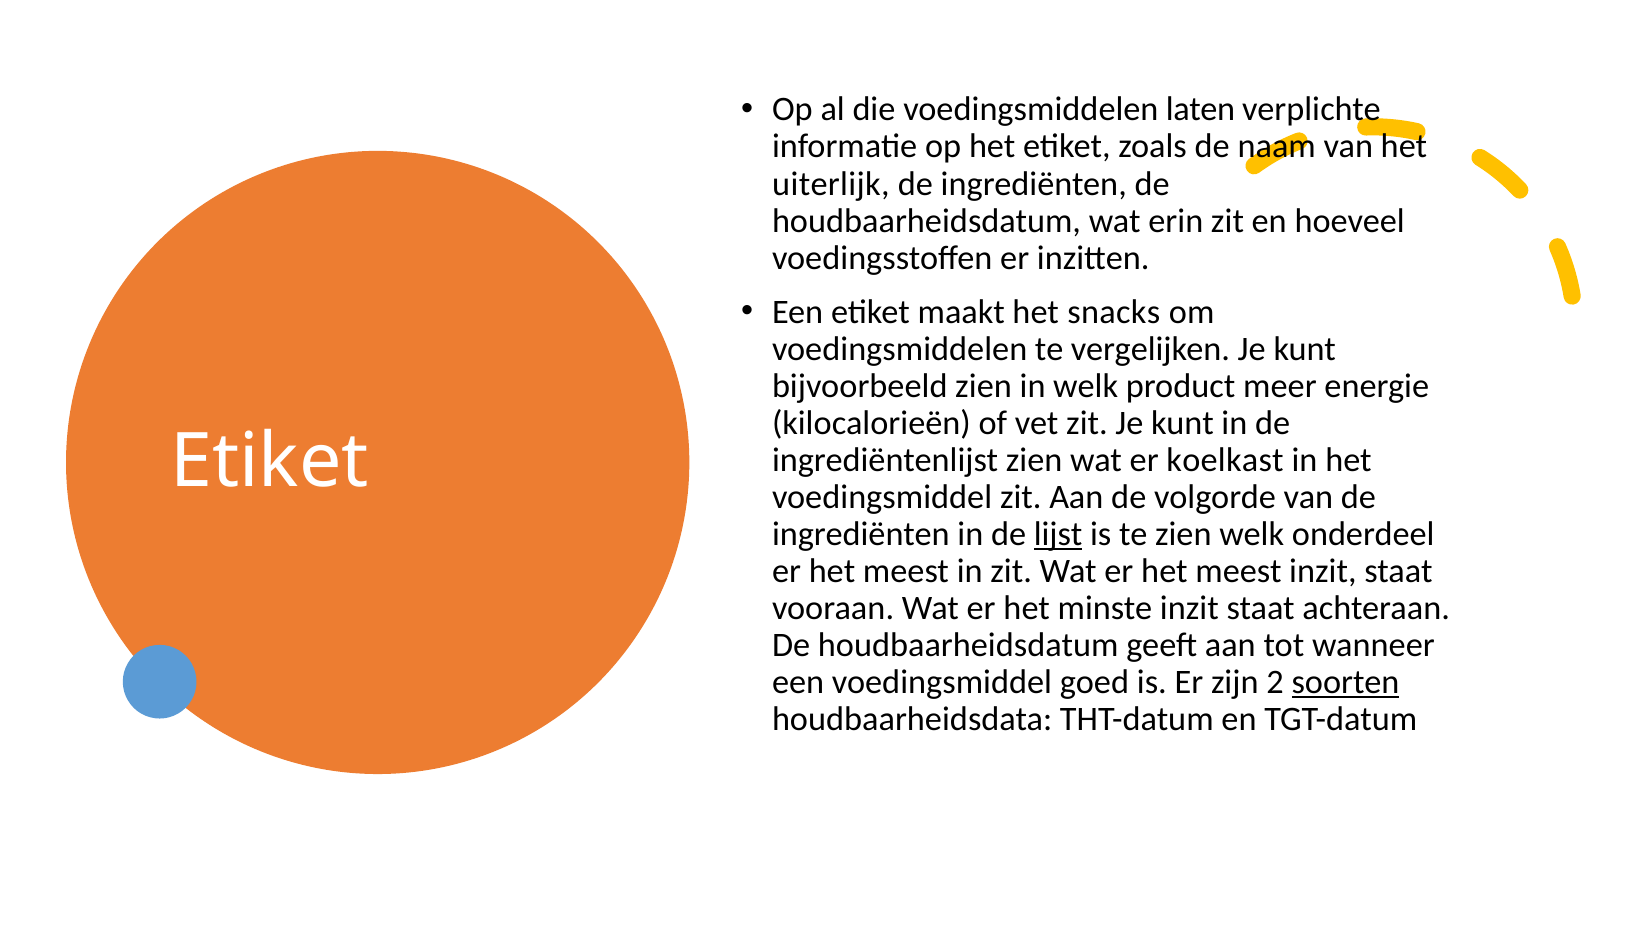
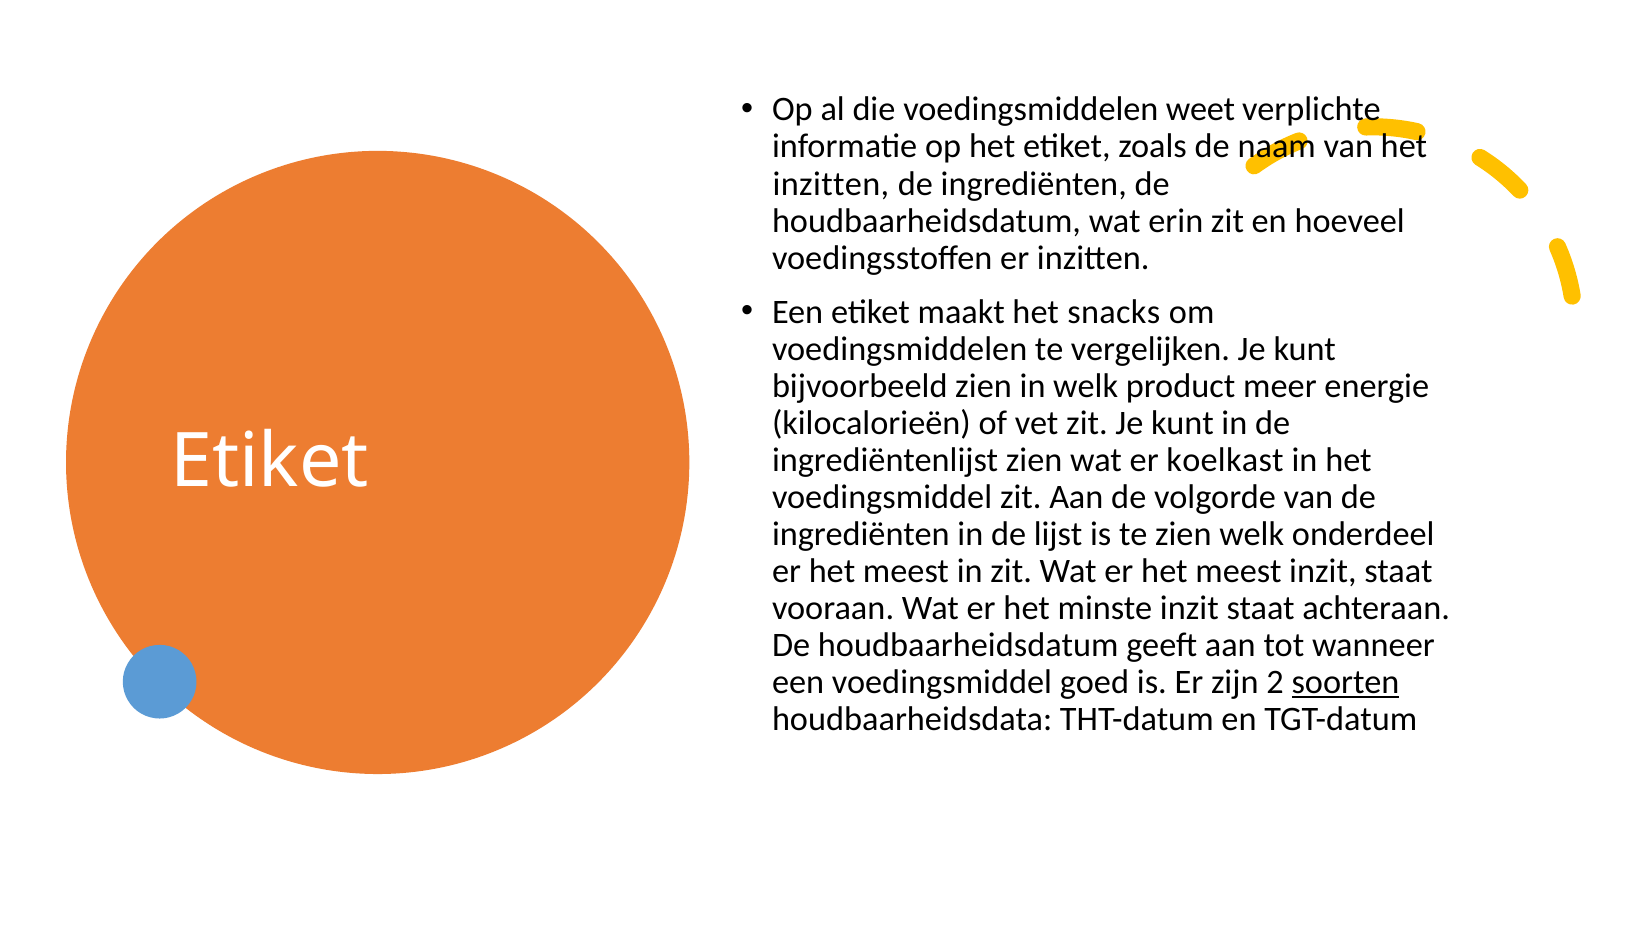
laten: laten -> weet (1200, 110)
uiterlijk: uiterlijk -> inzitten (831, 184)
lijst underline: present -> none (1058, 534)
